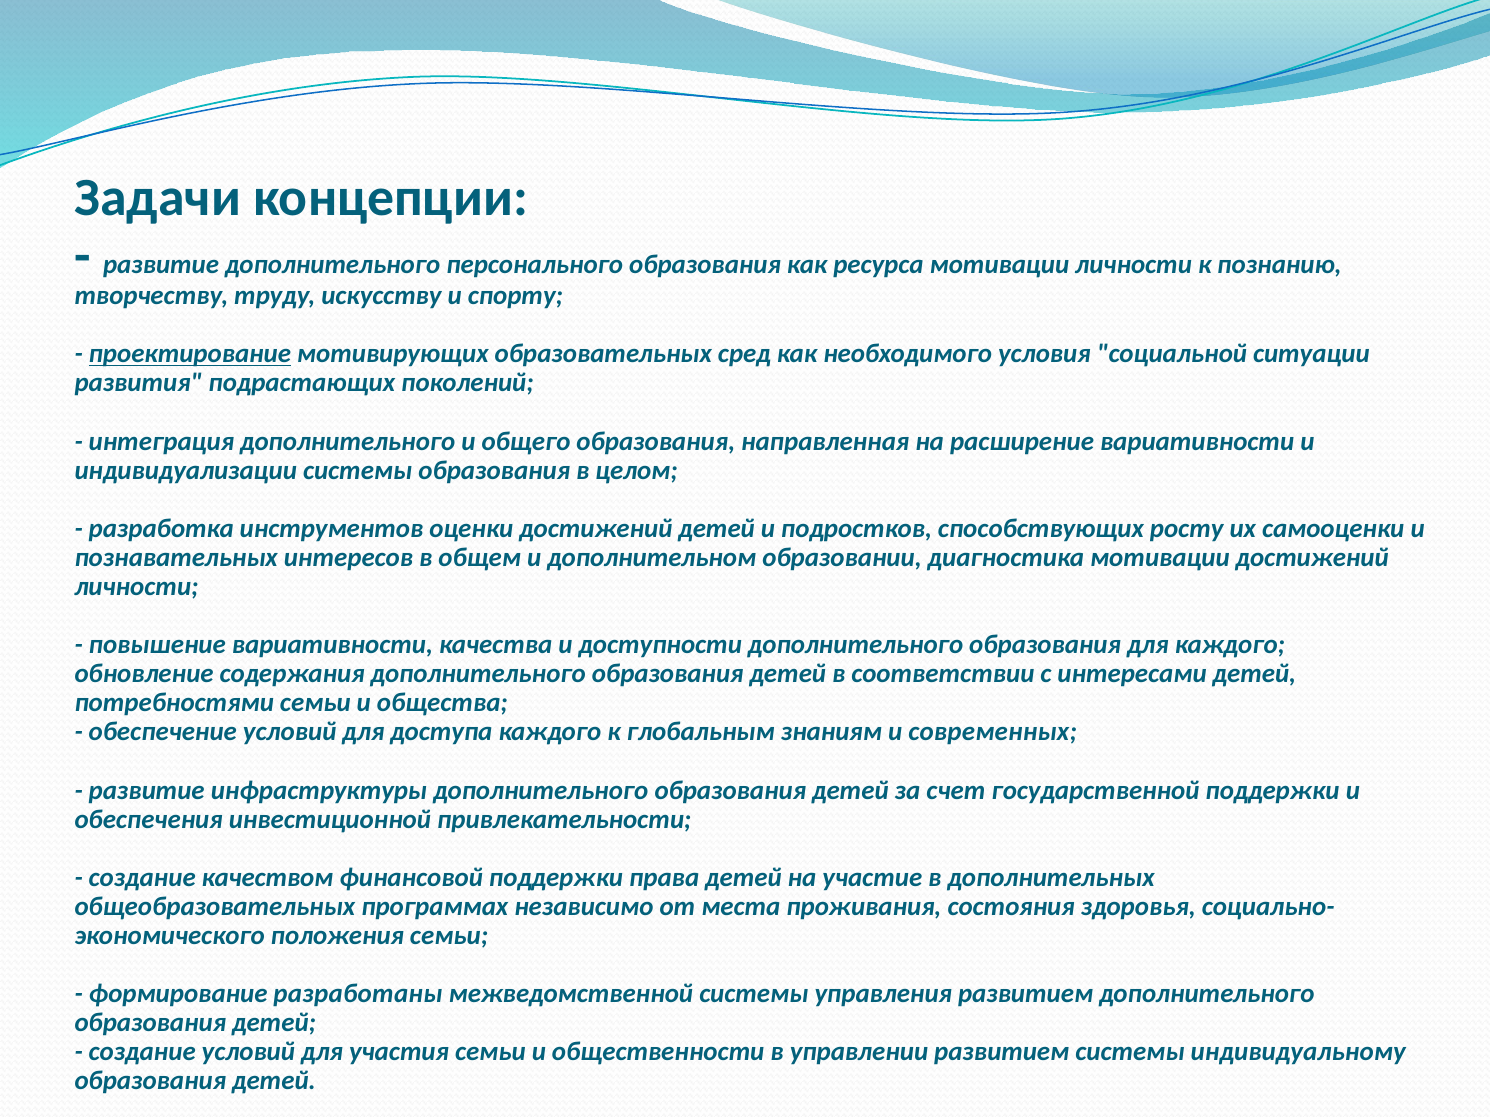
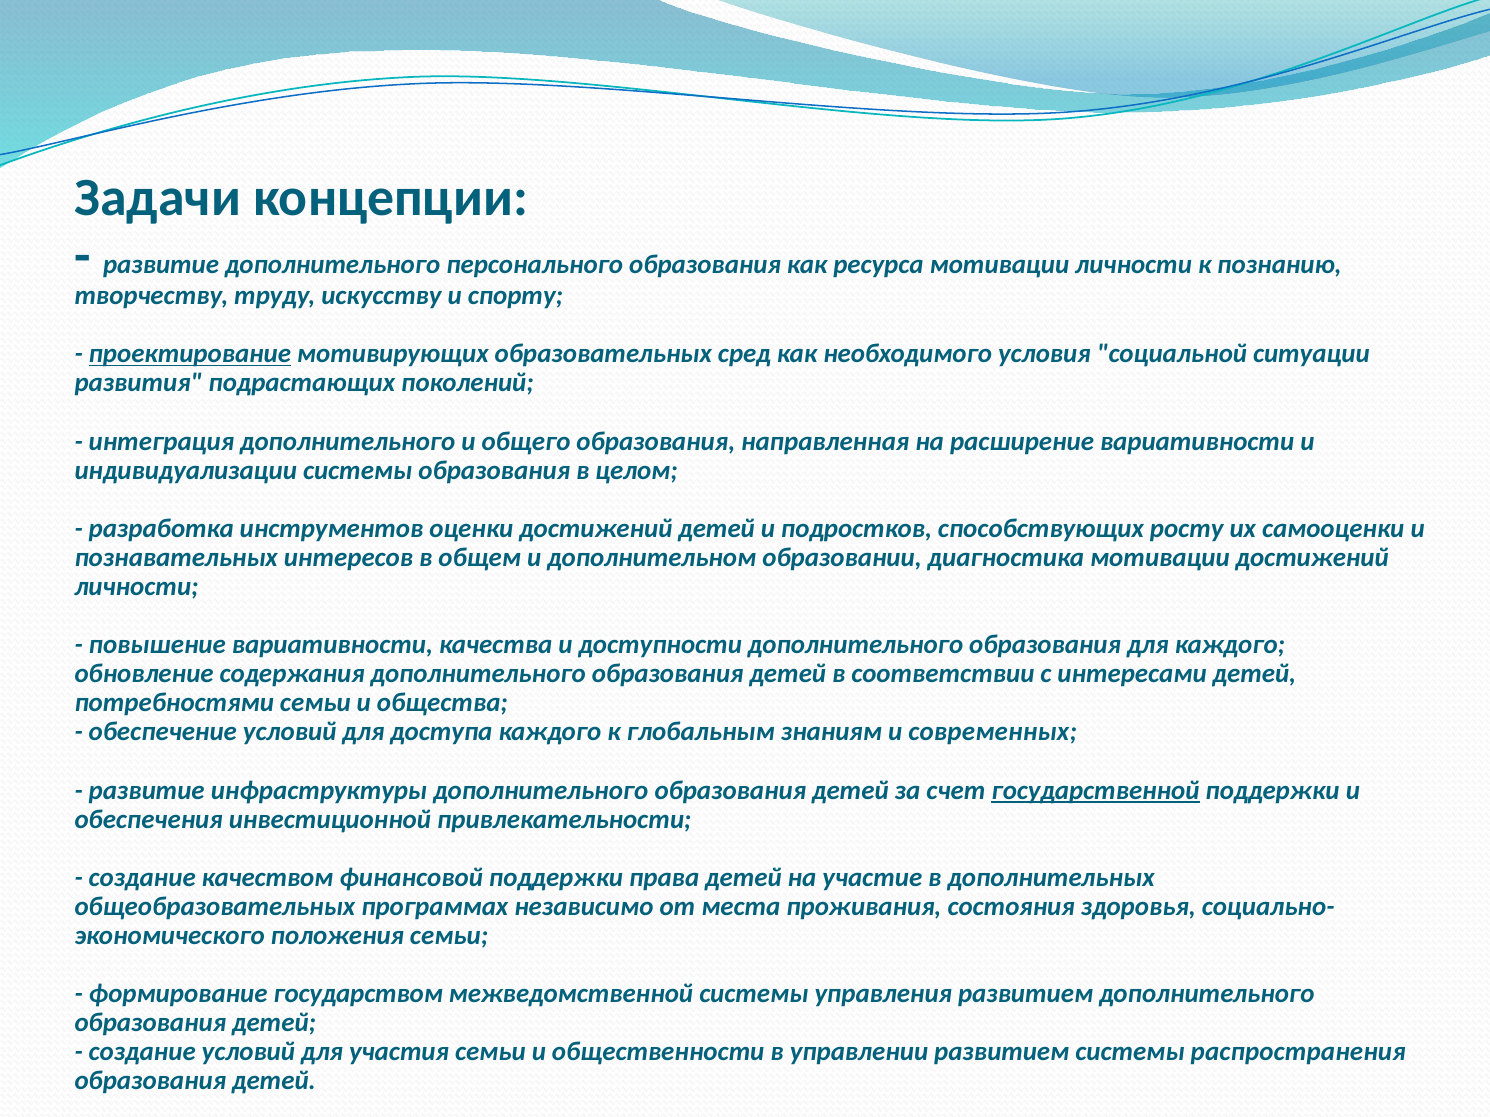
государственной underline: none -> present (1096, 791)
разработаны: разработаны -> государством (358, 994)
индивидуальному: индивидуальному -> распространения (1298, 1052)
